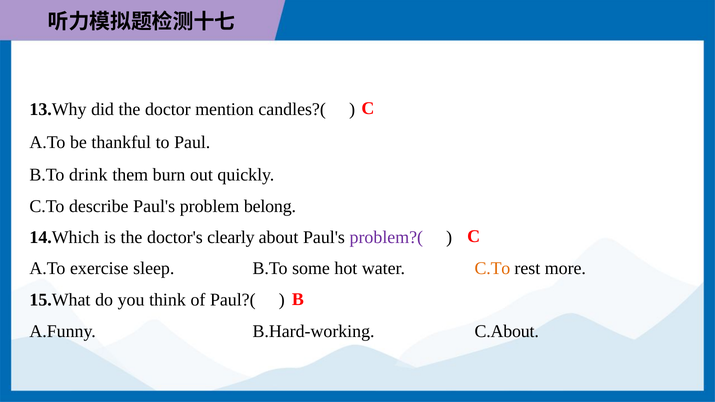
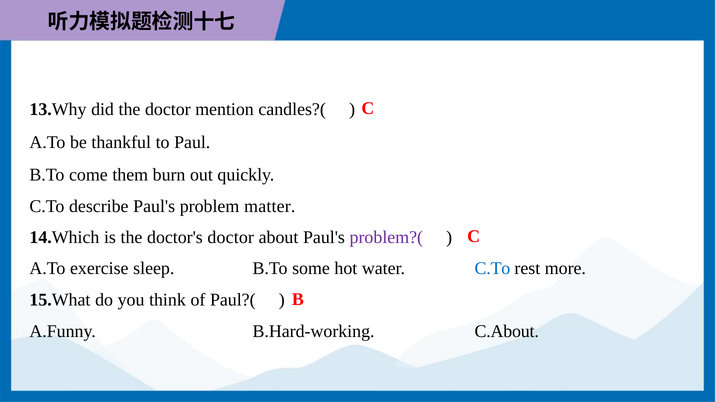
drink: drink -> come (88, 175)
belong: belong -> matter (270, 206)
doctor's clearly: clearly -> doctor (231, 237)
C.To colour: orange -> blue (492, 269)
